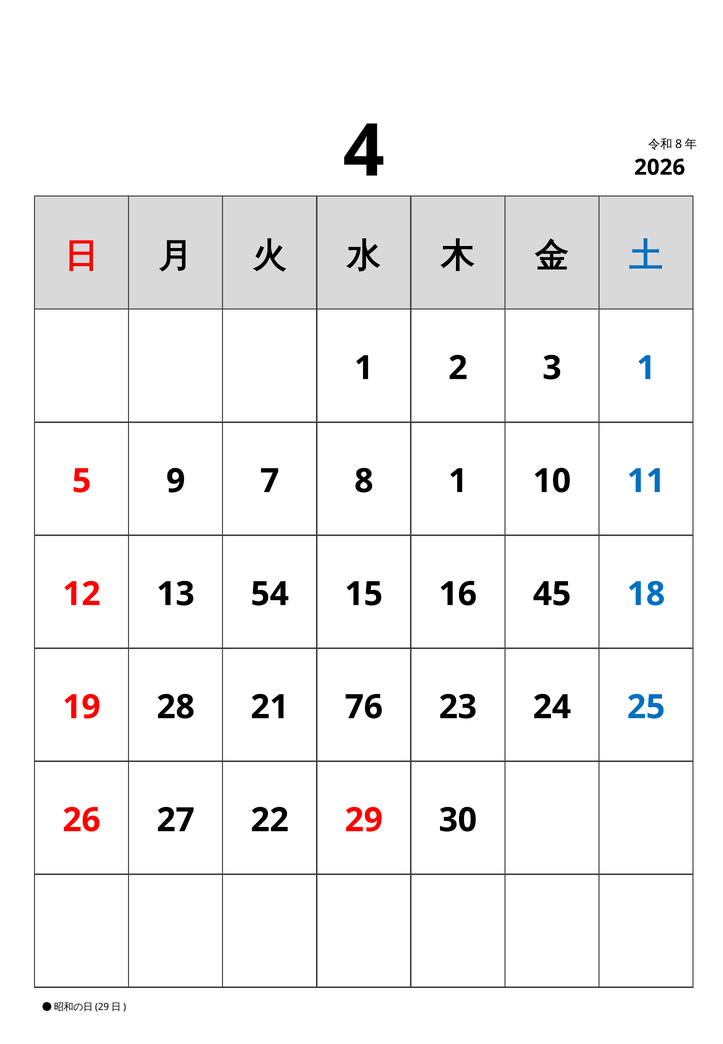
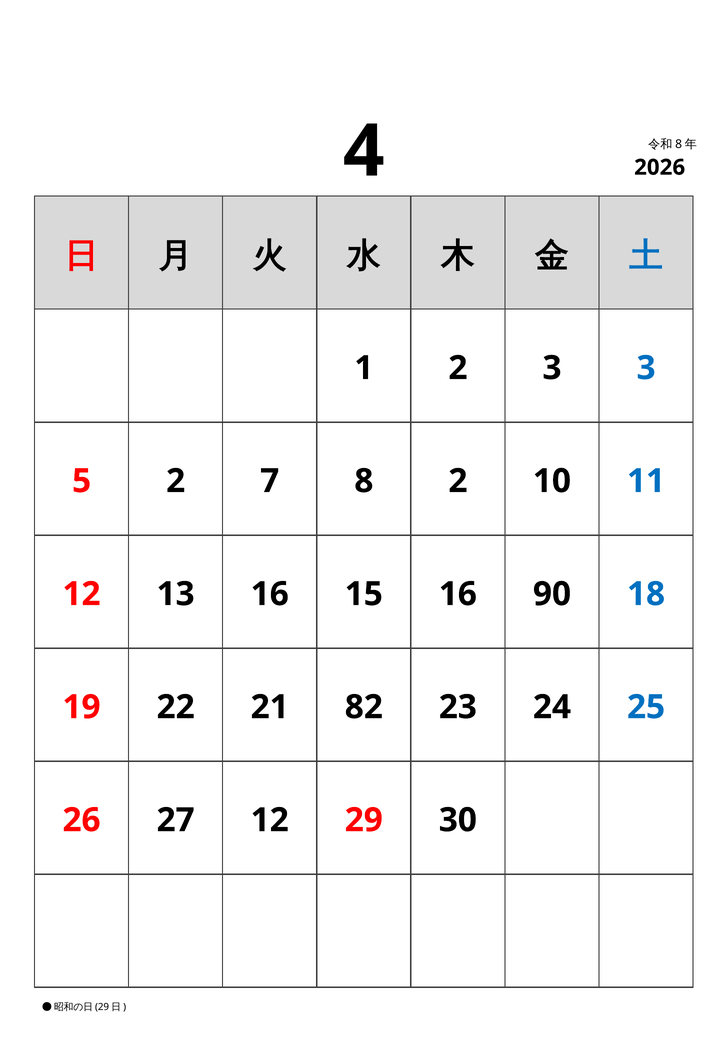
3 1: 1 -> 3 (646, 368)
5 9: 9 -> 2 (176, 481)
8 1: 1 -> 2 (458, 481)
13 54: 54 -> 16 (270, 594)
45: 45 -> 90 (552, 594)
28: 28 -> 22 (176, 707)
76: 76 -> 82 (364, 707)
27 22: 22 -> 12 (270, 820)
